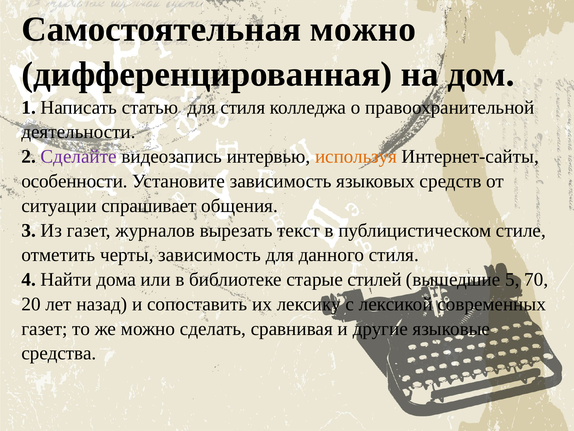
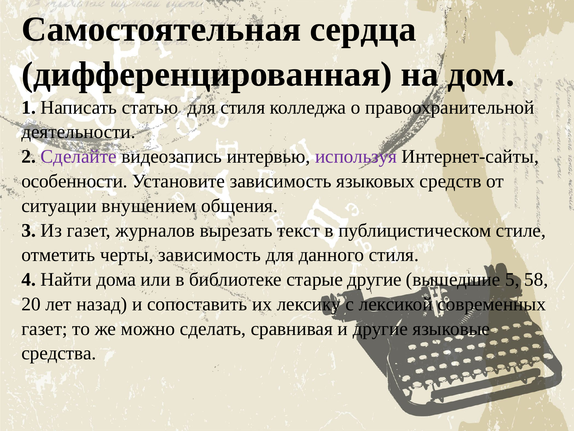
Самостоятельная можно: можно -> сердца (363, 29)
используя colour: orange -> purple (356, 156)
спрашивает: спрашивает -> внушением (149, 206)
старые стилей: стилей -> другие (375, 279)
70: 70 -> 58 (536, 279)
